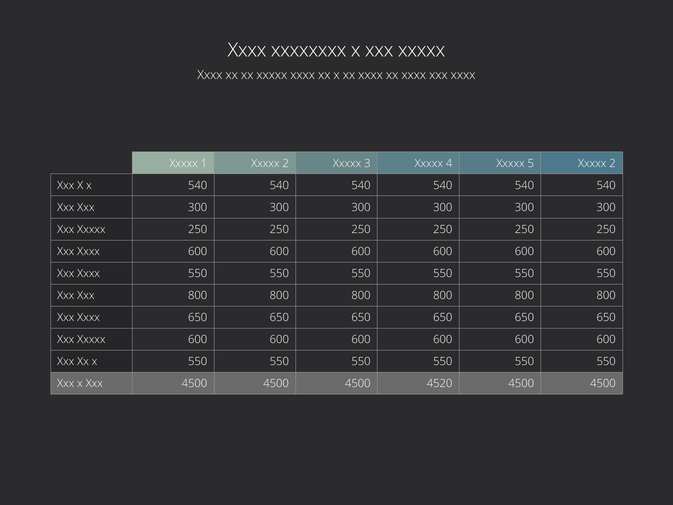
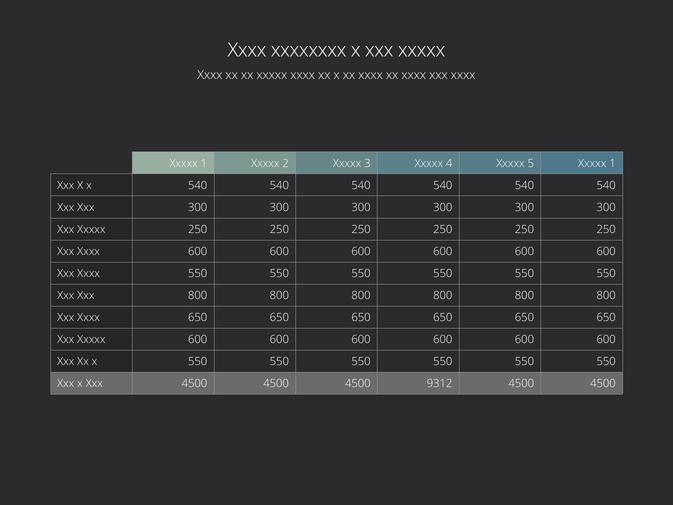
5 Xxxxx 2: 2 -> 1 (613, 163)
4520: 4520 -> 9312 (440, 384)
